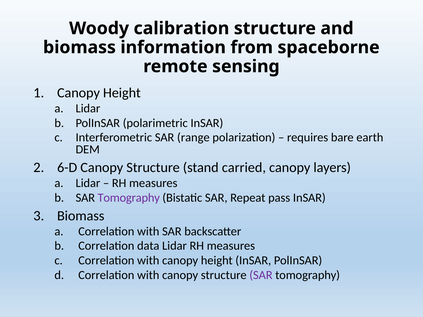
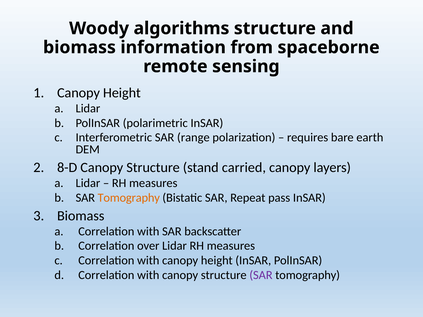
calibration: calibration -> algorithms (181, 28)
6-D: 6-D -> 8-D (67, 168)
Tomography colour: purple -> orange (129, 198)
data: data -> over (148, 246)
